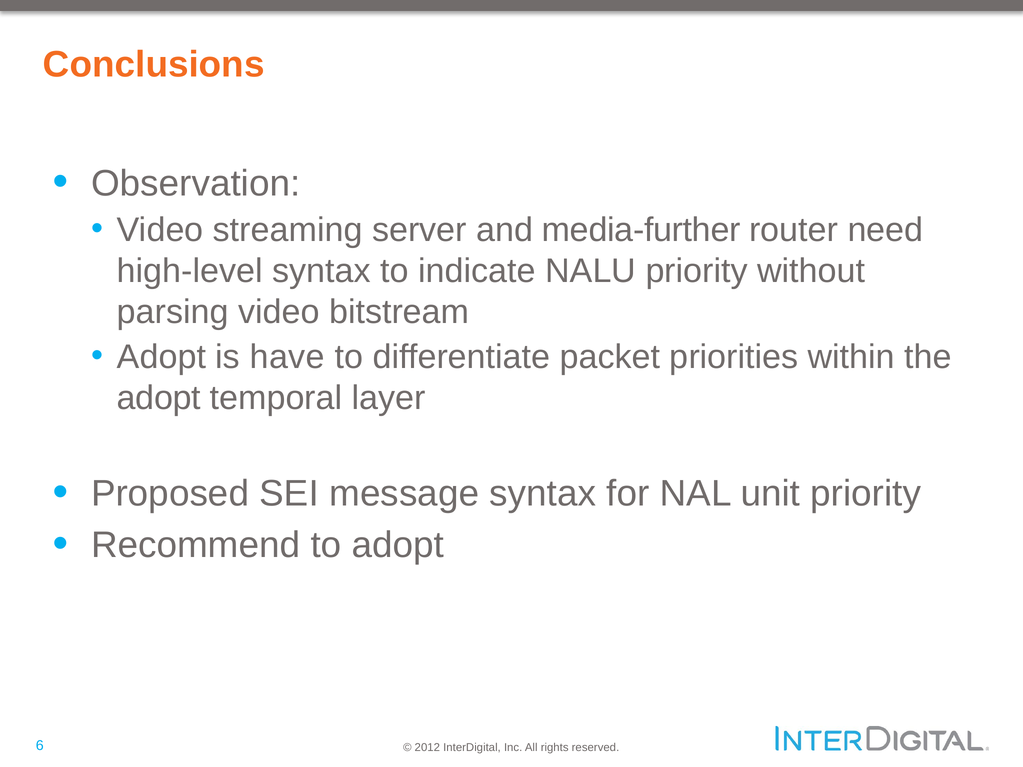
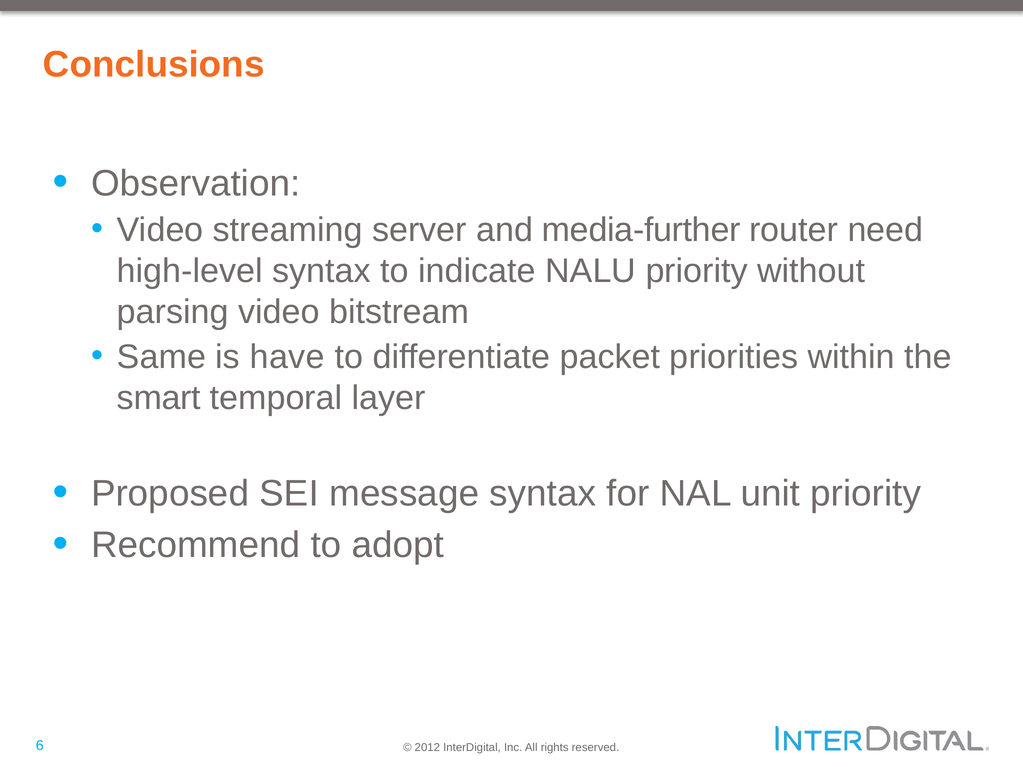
Adopt: Adopt -> Same (161, 357)
adopt: adopt -> smart (159, 398)
